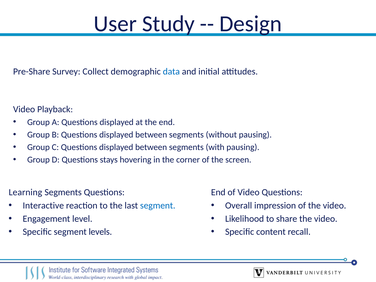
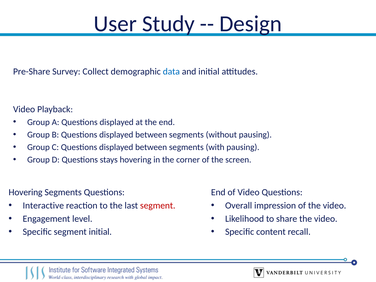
Learning: Learning -> Hovering (26, 192)
segment colour: blue -> red (158, 206)
segment levels: levels -> initial (100, 232)
